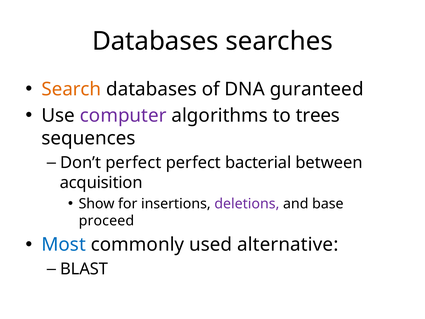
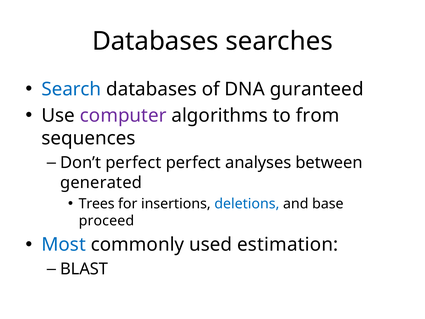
Search colour: orange -> blue (71, 89)
trees: trees -> from (318, 116)
bacterial: bacterial -> analyses (258, 163)
acquisition: acquisition -> generated (101, 183)
Show: Show -> Trees (97, 204)
deletions colour: purple -> blue (247, 204)
alternative: alternative -> estimation (288, 245)
